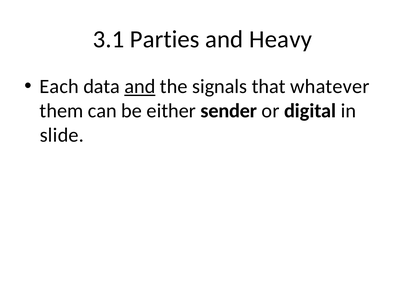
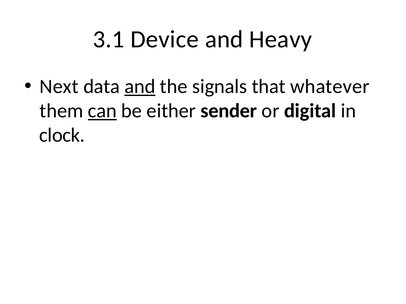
Parties: Parties -> Device (165, 39)
Each: Each -> Next (59, 87)
can underline: none -> present (102, 111)
slide: slide -> clock (62, 135)
